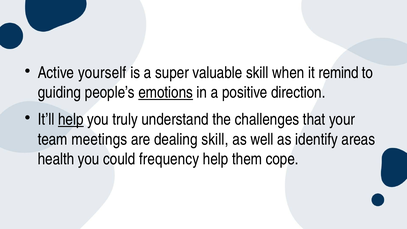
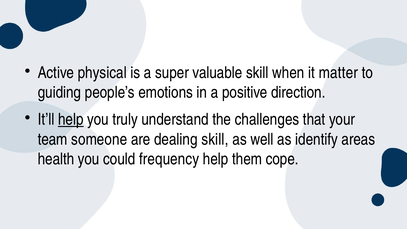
yourself: yourself -> physical (102, 73)
remind: remind -> matter (338, 73)
emotions underline: present -> none (166, 93)
meetings: meetings -> someone (99, 139)
